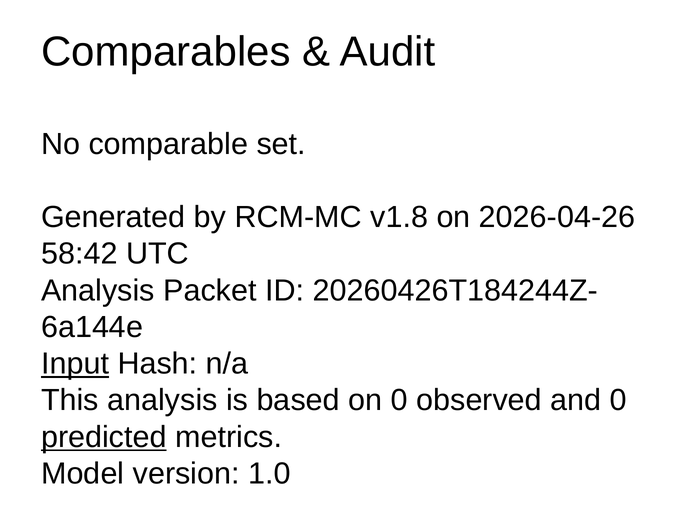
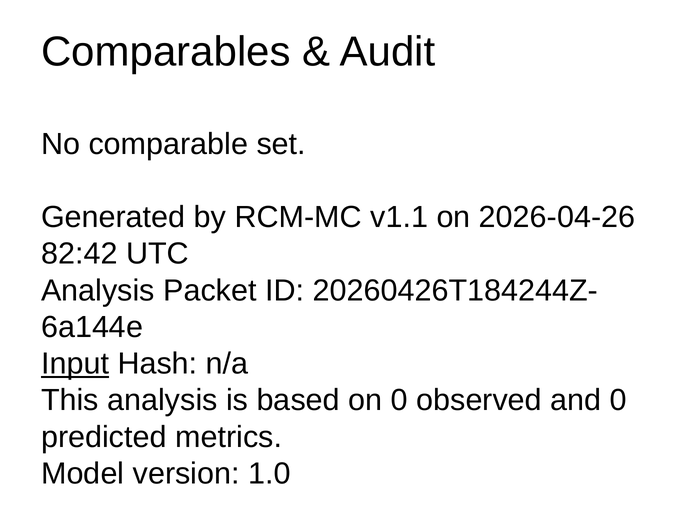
v1.8: v1.8 -> v1.1 (399, 217)
58:42: 58:42 -> 82:42 (79, 254)
predicted underline: present -> none (104, 437)
